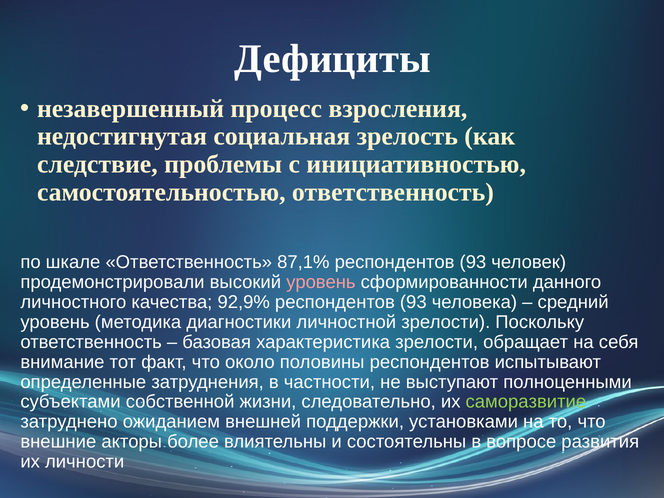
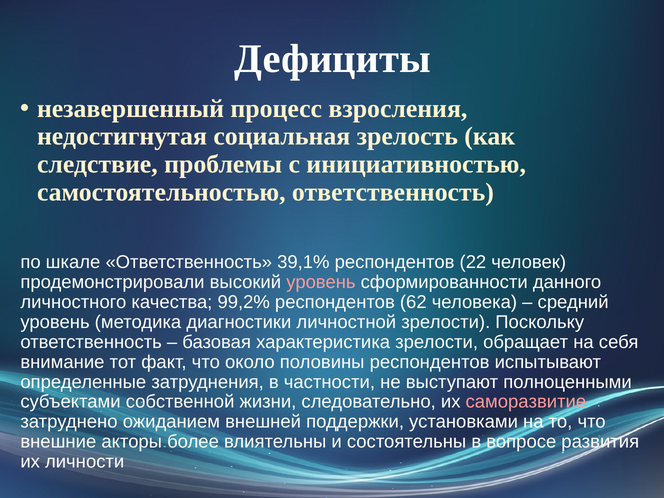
87,1%: 87,1% -> 39,1% (303, 262)
93: 93 -> 22 (473, 262)
92,9%: 92,9% -> 99,2% (244, 302)
93: 93 -> 62 (413, 302)
саморазвитие colour: light green -> pink (526, 402)
